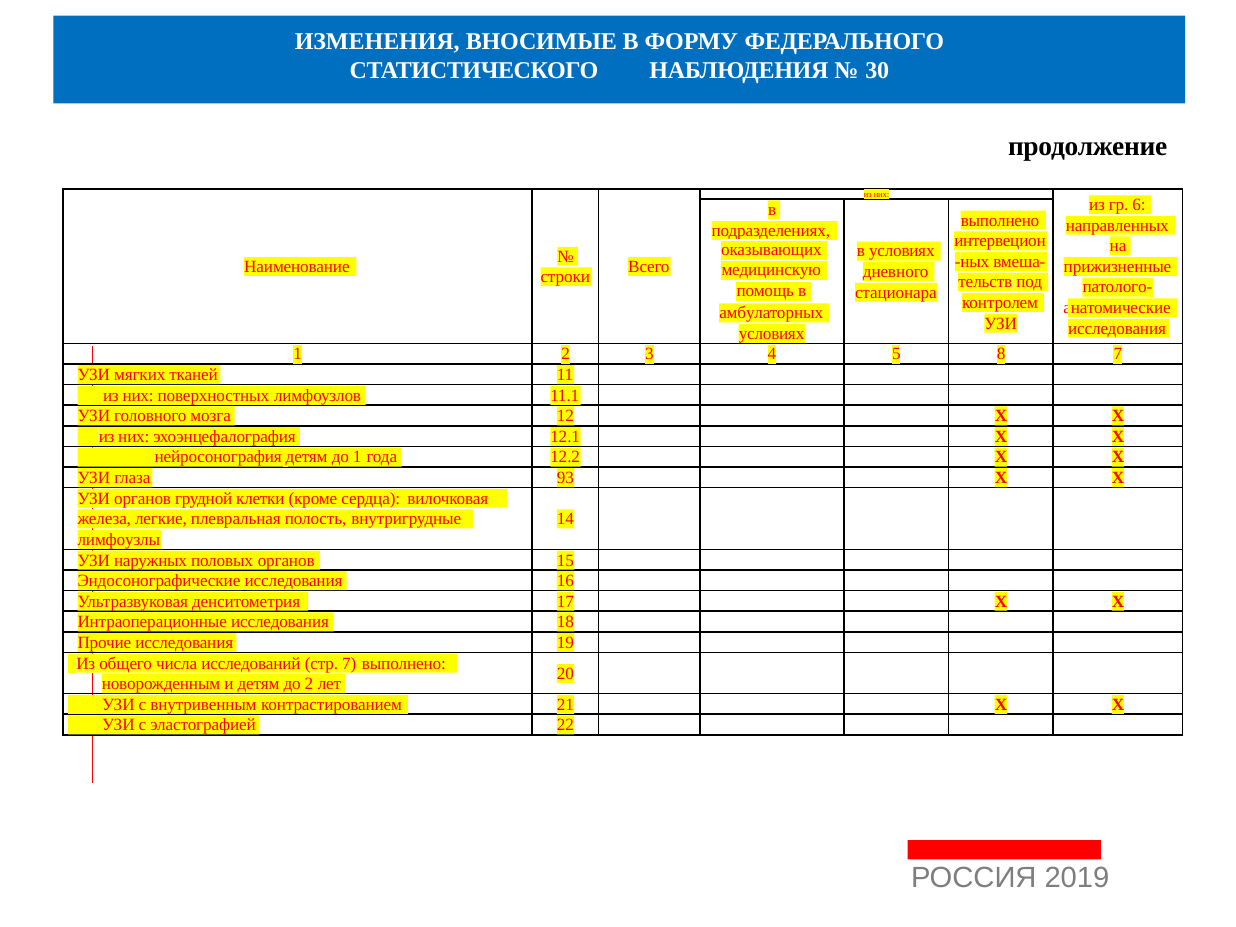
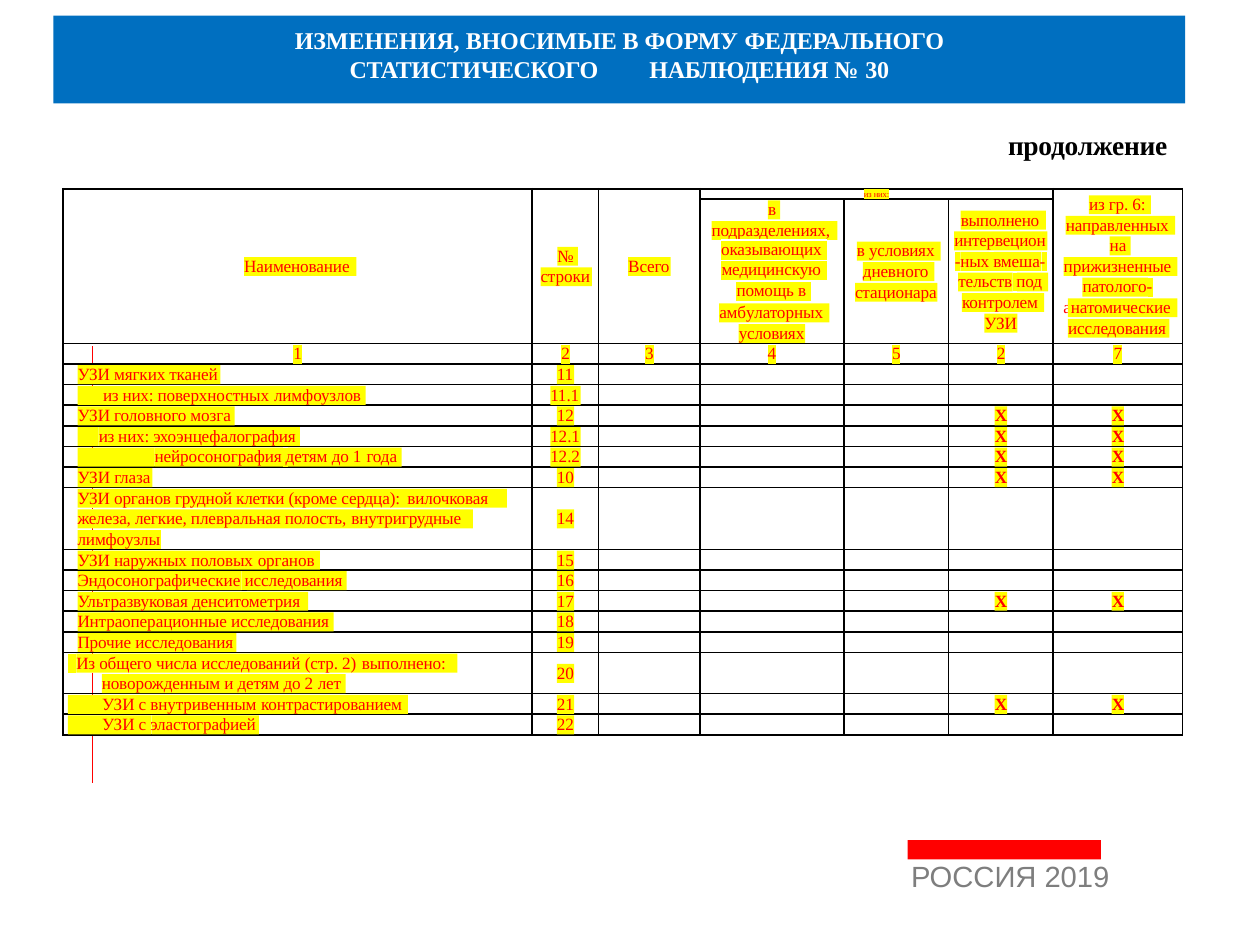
5 8: 8 -> 2 (1001, 354)
93: 93 -> 10 (565, 478)
стр 7: 7 -> 2 (349, 663)
